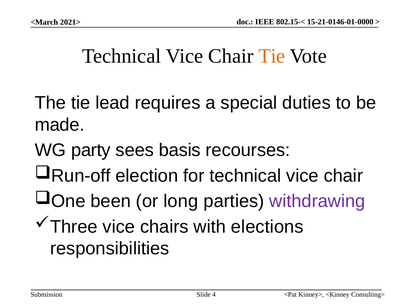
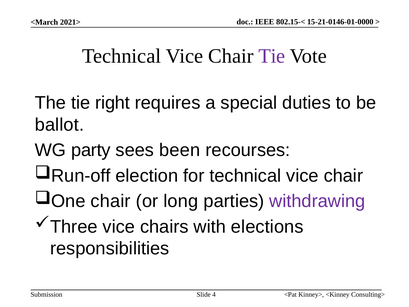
Tie colour: orange -> purple (272, 56)
lead: lead -> right (113, 103)
made: made -> ballot (59, 125)
basis: basis -> been (180, 150)
been: been -> chair (111, 201)
